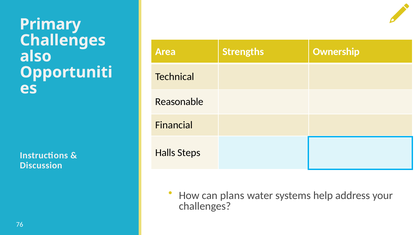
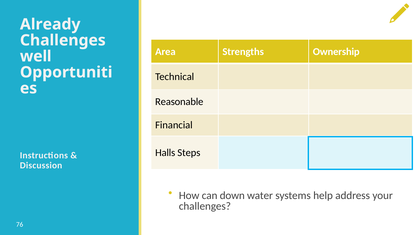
Primary: Primary -> Already (50, 24)
also: also -> well (36, 56)
plans: plans -> down (232, 196)
